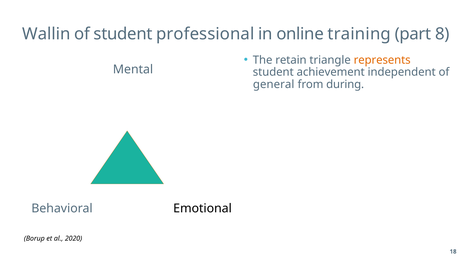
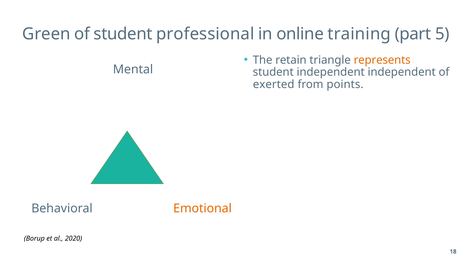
Wallin: Wallin -> Green (46, 34)
8: 8 -> 5 (442, 34)
student achievement: achievement -> independent (331, 72)
general: general -> exerted (274, 84)
during: during -> points (345, 84)
Emotional colour: black -> orange (203, 209)
